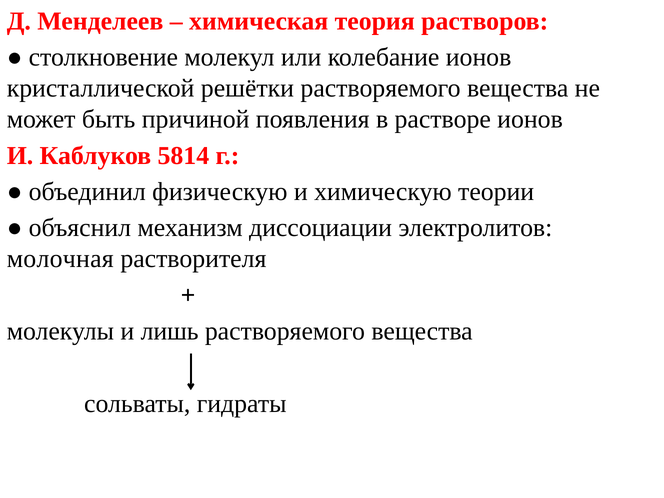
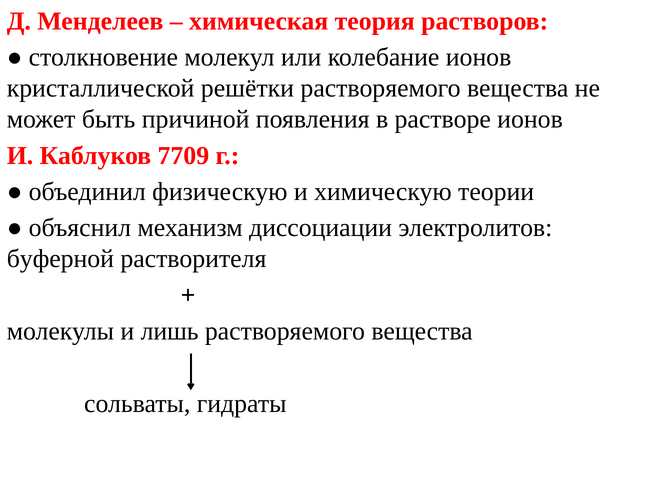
5814: 5814 -> 7709 (183, 156)
молочная: молочная -> буферной (60, 259)
